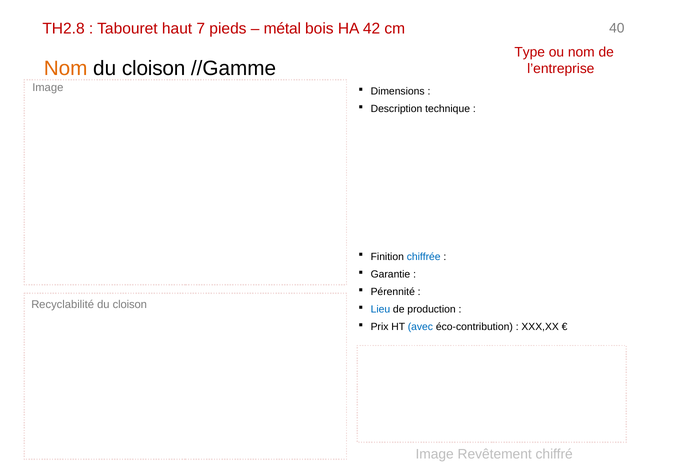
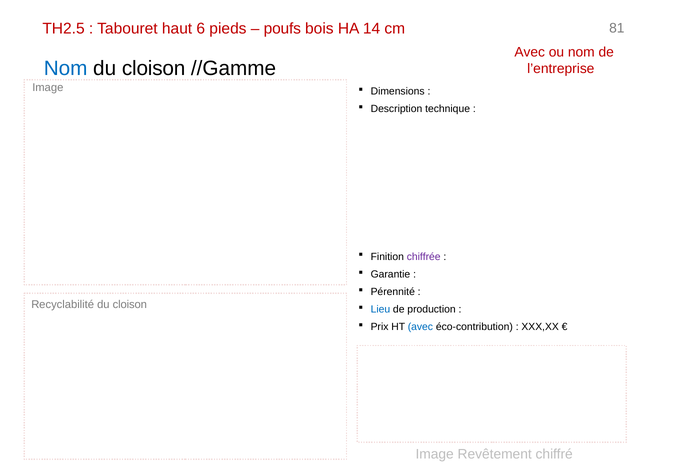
TH2.8: TH2.8 -> TH2.5 (64, 29)
7: 7 -> 6 (201, 29)
métal: métal -> poufs (282, 29)
42: 42 -> 14 (372, 29)
40: 40 -> 81 (617, 28)
Type: Type -> Avec (530, 52)
Nom colour: orange -> blue (66, 68)
chiffrée colour: blue -> purple (424, 257)
